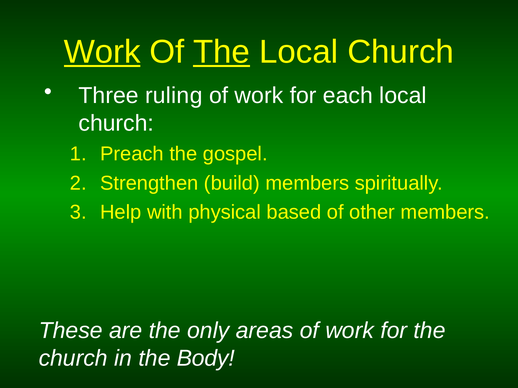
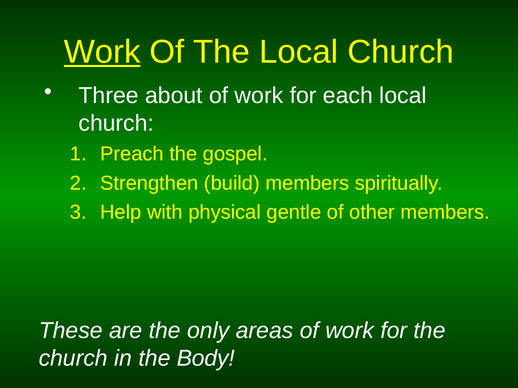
The underline: present -> none (222, 52)
ruling: ruling -> about (174, 96)
based: based -> gentle (294, 213)
